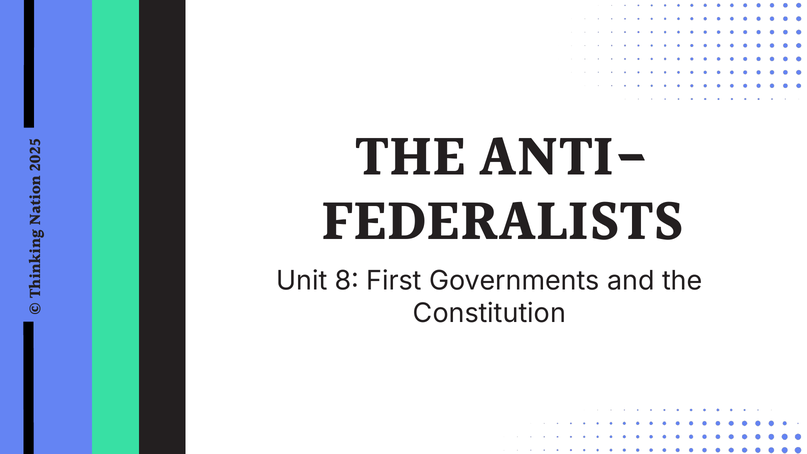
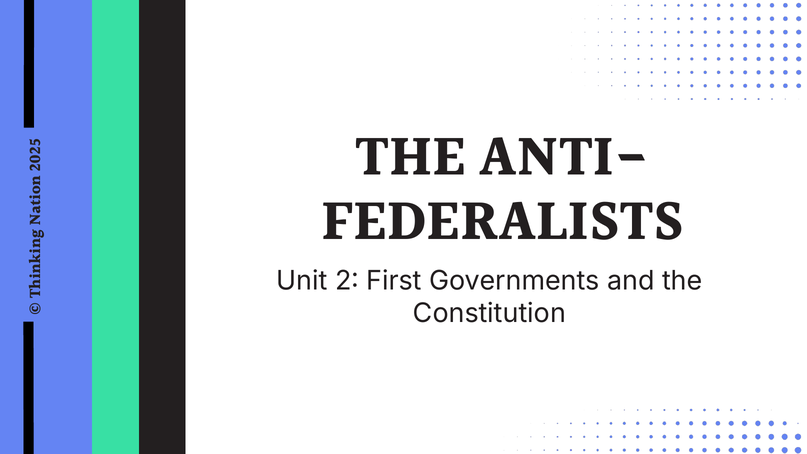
Unit 8: 8 -> 2 (347, 281)
